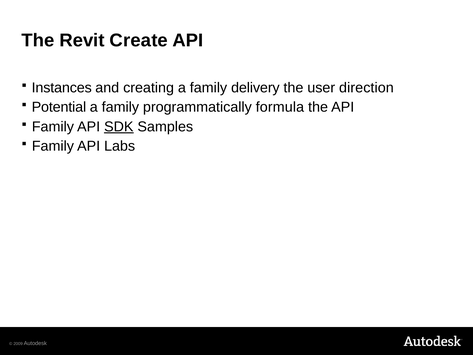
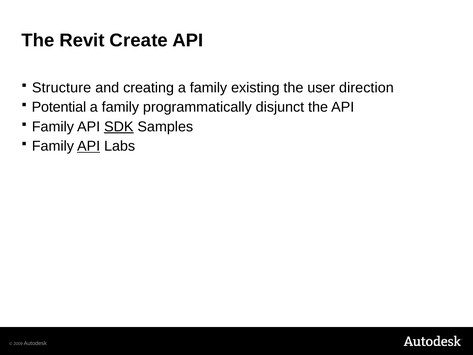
Instances: Instances -> Structure (62, 88)
delivery: delivery -> existing (255, 88)
formula: formula -> disjunct (280, 107)
API underline: none -> present (89, 146)
